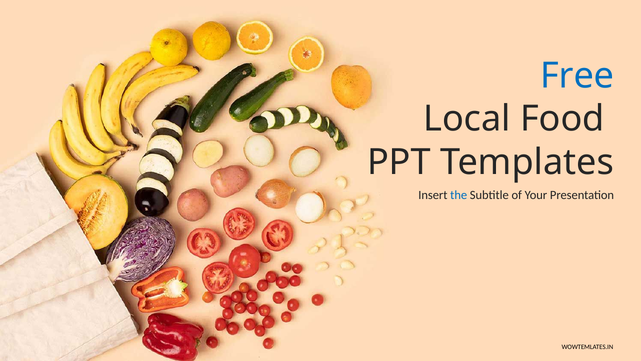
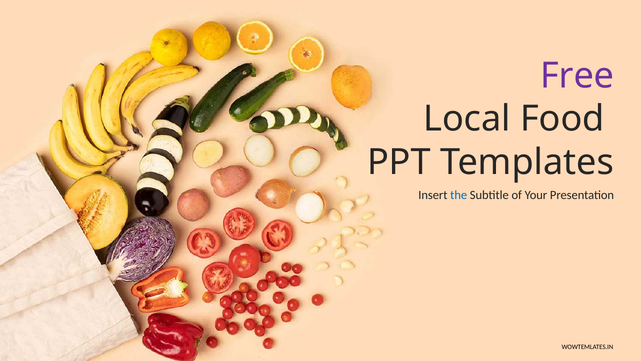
Free colour: blue -> purple (577, 76)
